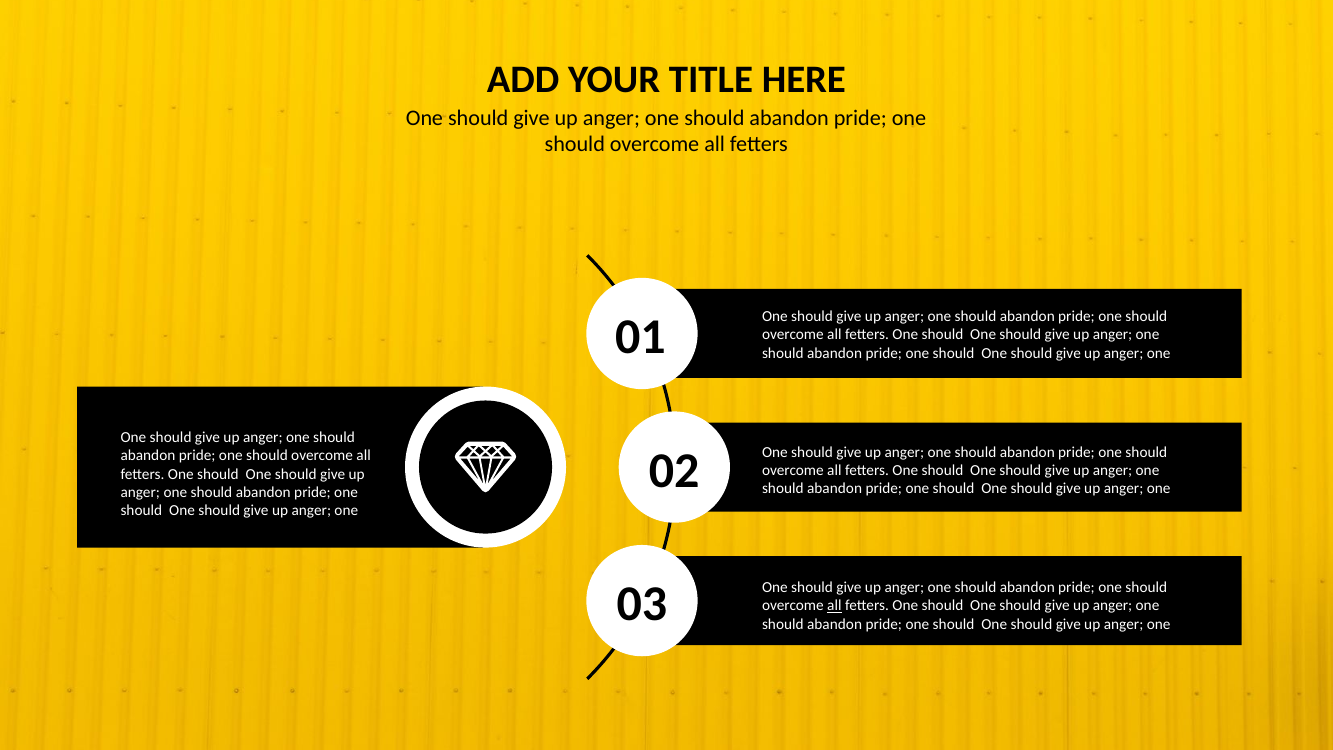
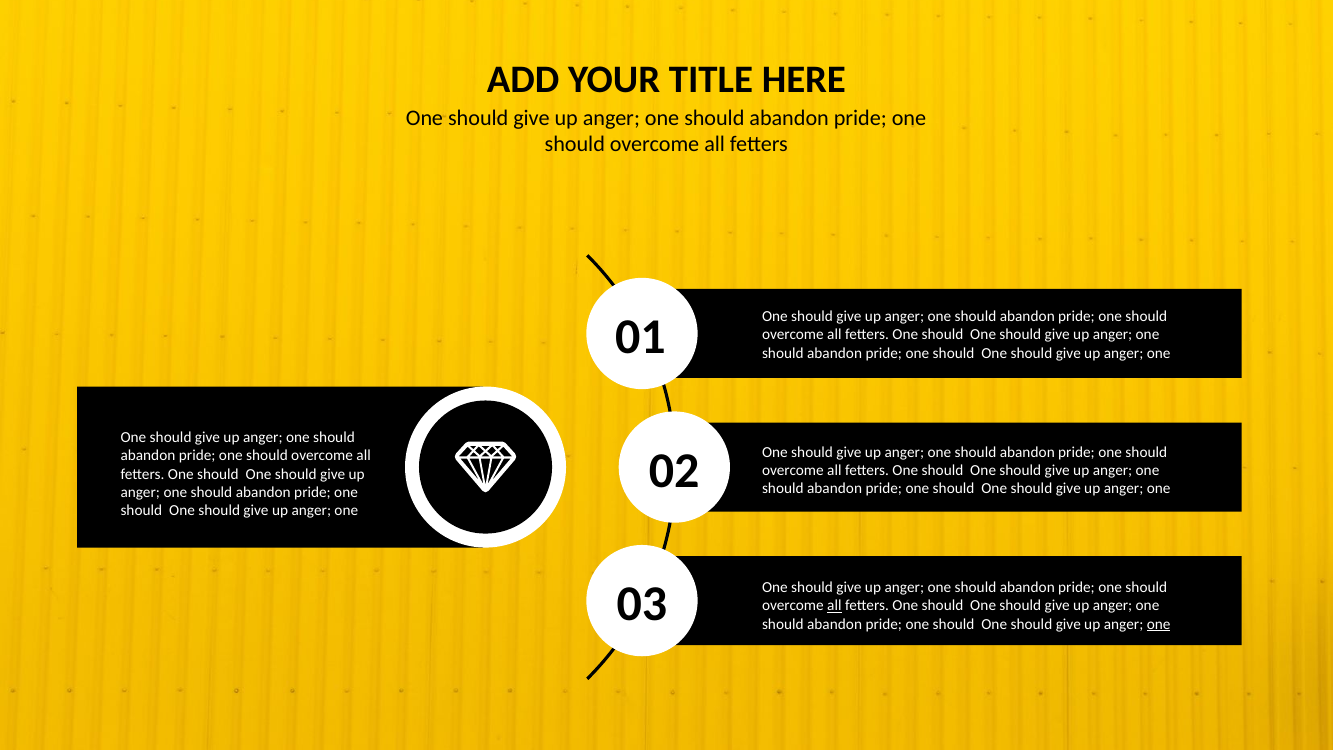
one underline: none -> present (1159, 624)
